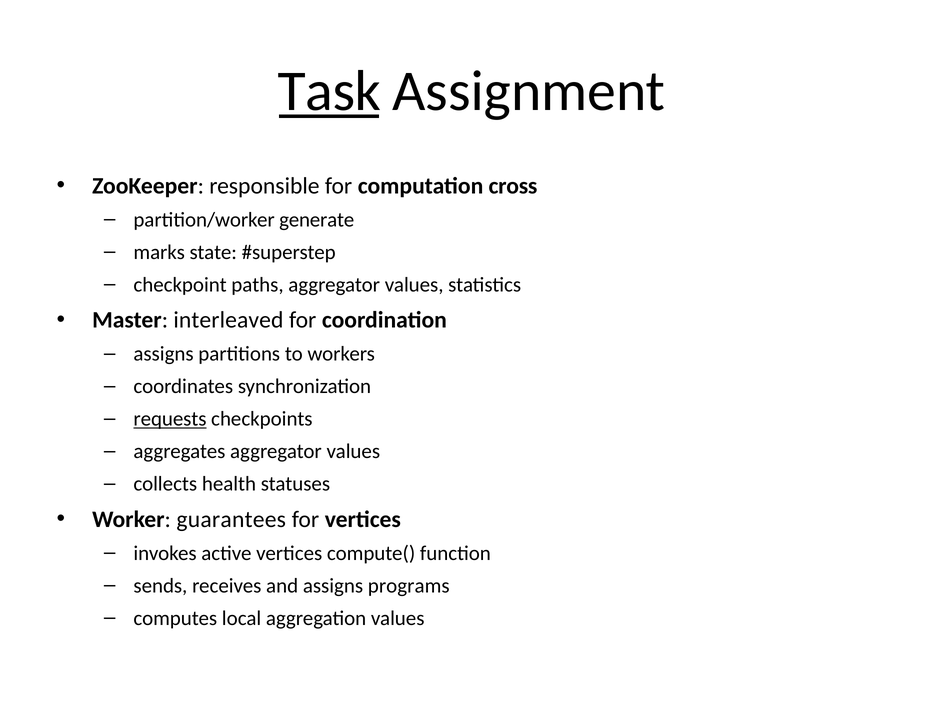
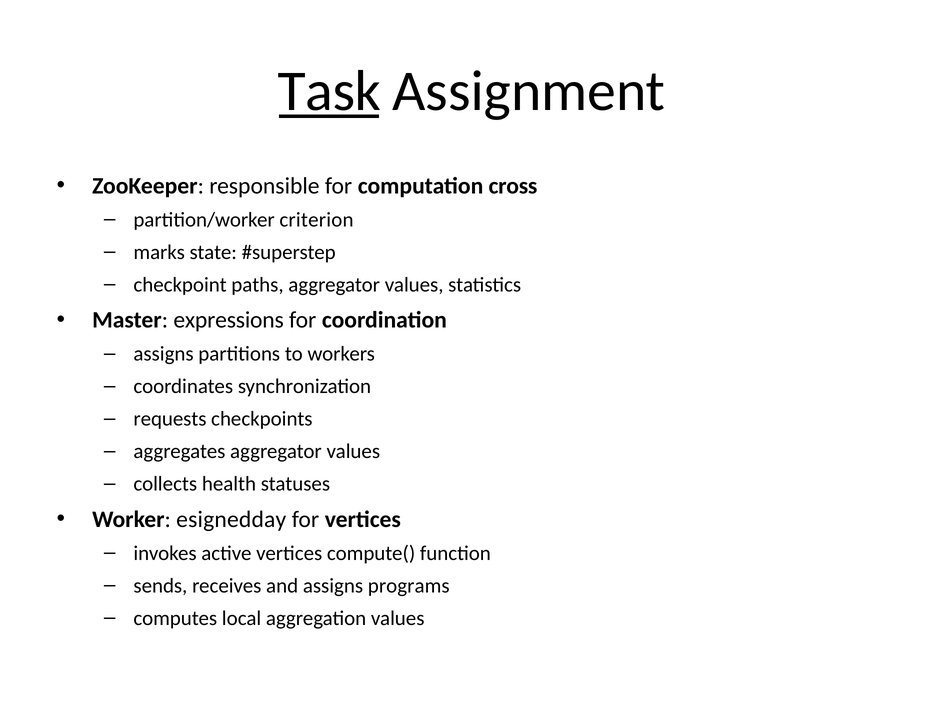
generate: generate -> criterion (317, 220)
interleaved: interleaved -> expressions (229, 320)
requests underline: present -> none (170, 419)
guarantees: guarantees -> esignedday (231, 520)
